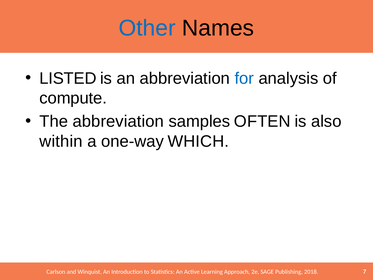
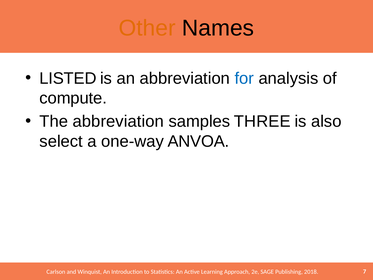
Other colour: blue -> orange (147, 28)
OFTEN: OFTEN -> THREE (262, 121)
within: within -> select (61, 141)
WHICH: WHICH -> ANVOA (198, 141)
